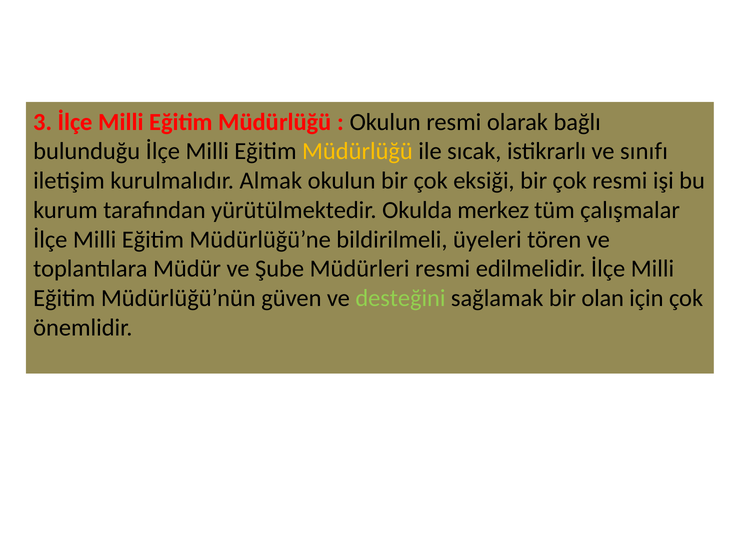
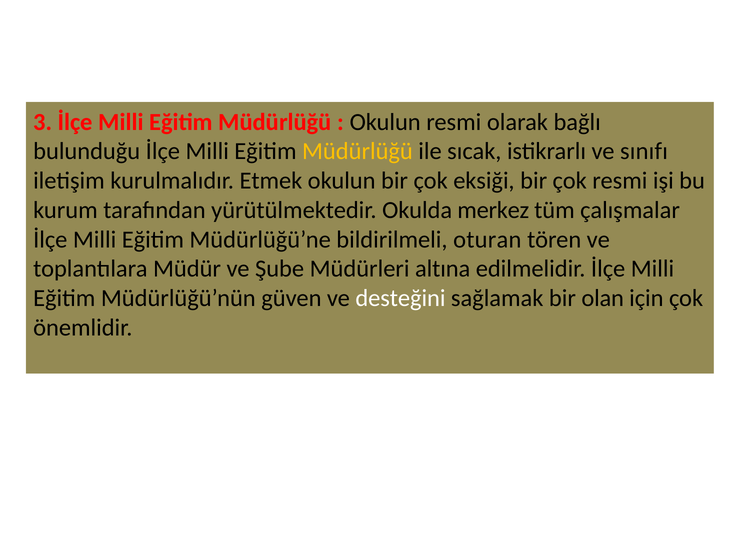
Almak: Almak -> Etmek (271, 181)
üyeleri: üyeleri -> oturan (487, 239)
Müdürleri resmi: resmi -> altına (443, 269)
desteğini colour: light green -> white (400, 298)
